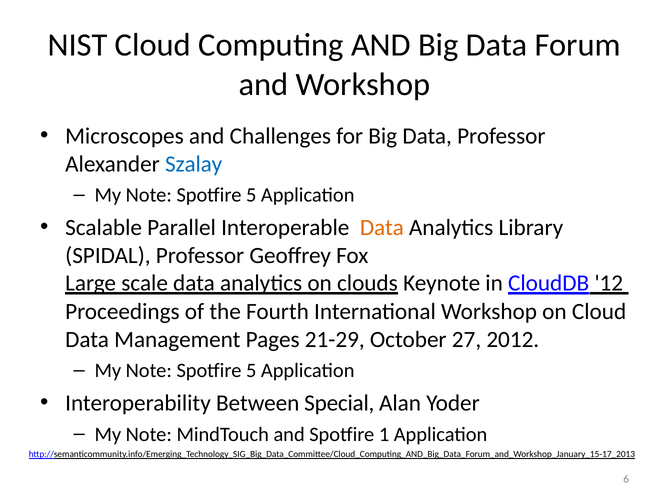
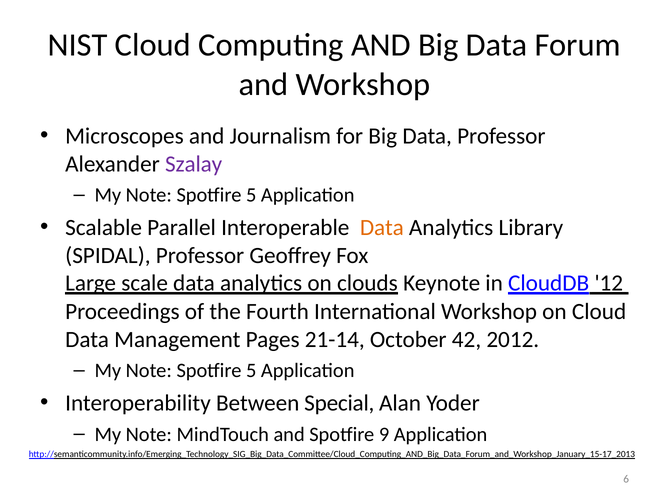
Challenges: Challenges -> Journalism (280, 136)
Szalay colour: blue -> purple (194, 164)
21-29: 21-29 -> 21-14 (335, 339)
27: 27 -> 42 (467, 339)
1: 1 -> 9 (384, 434)
